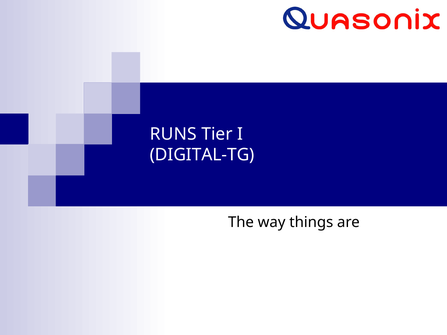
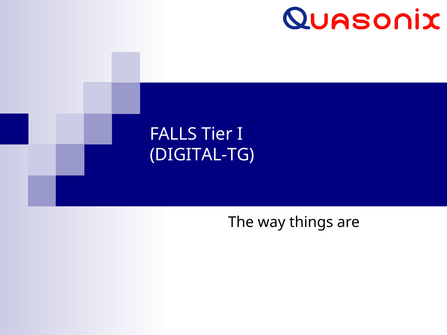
RUNS: RUNS -> FALLS (173, 134)
